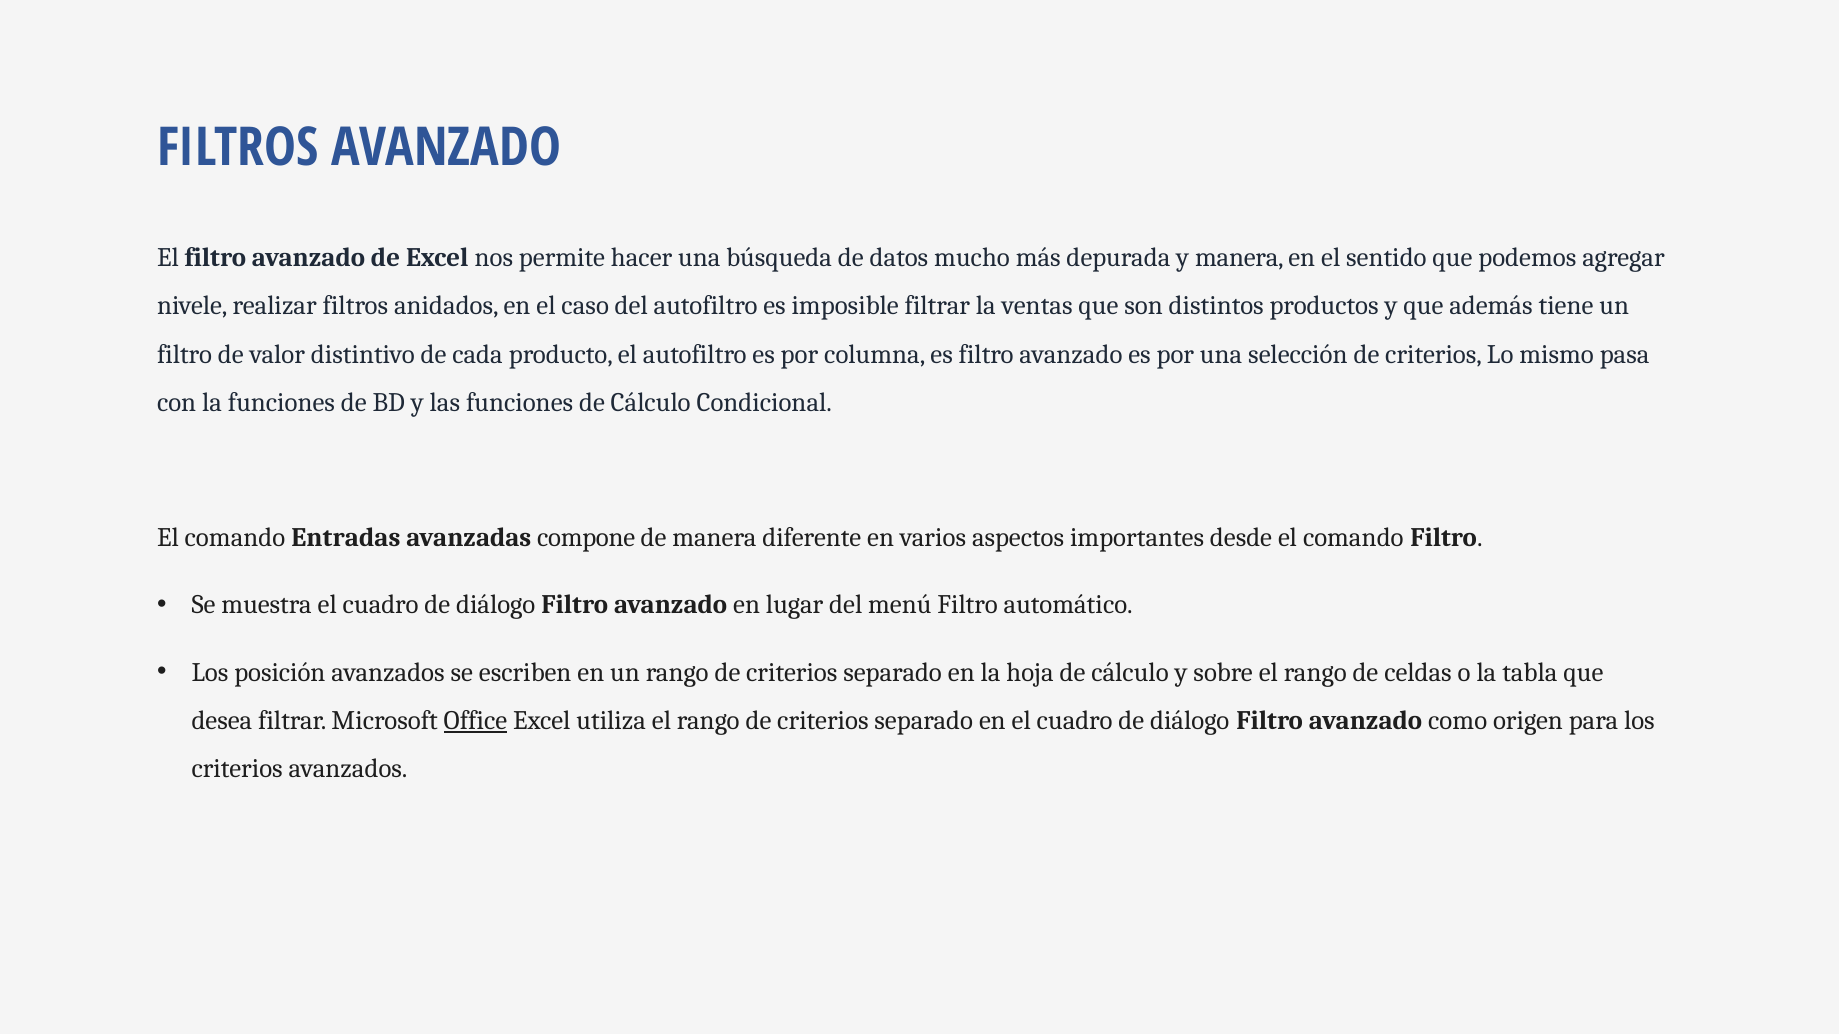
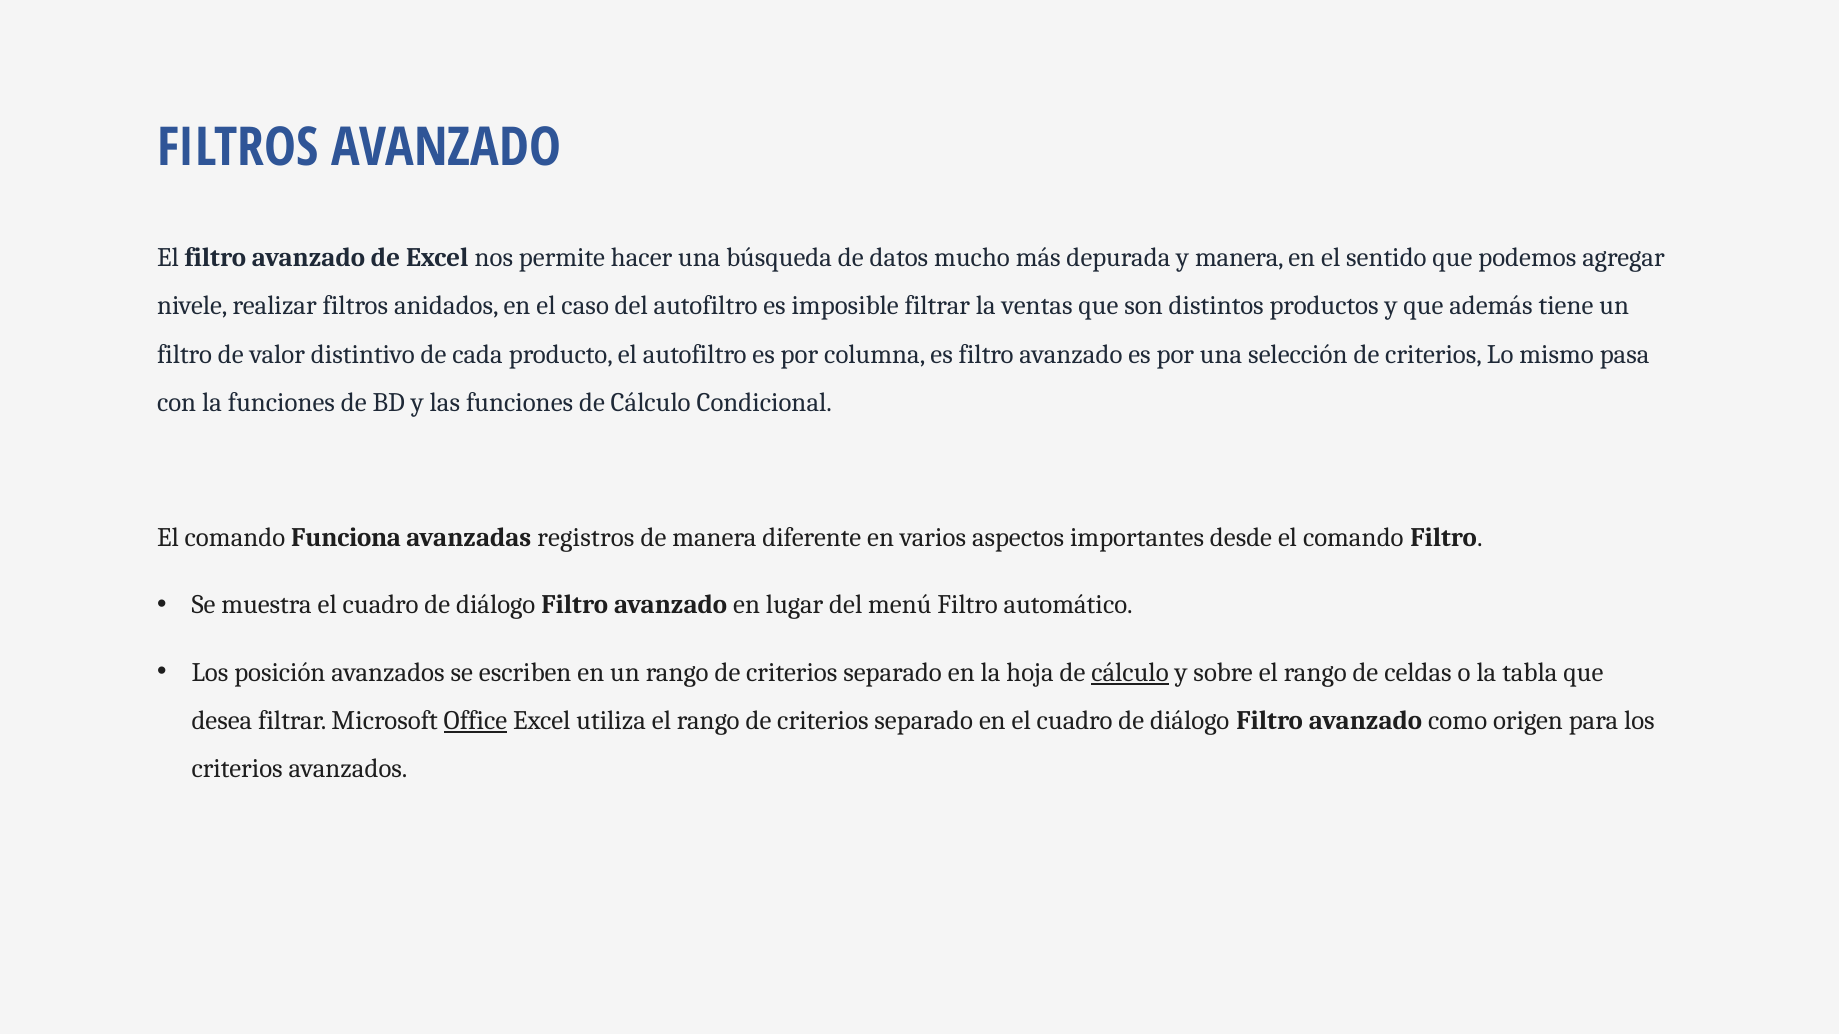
Entradas: Entradas -> Funciona (346, 538)
compone: compone -> registros (586, 538)
cálculo underline: none -> present (1130, 672)
